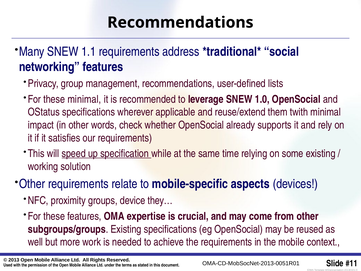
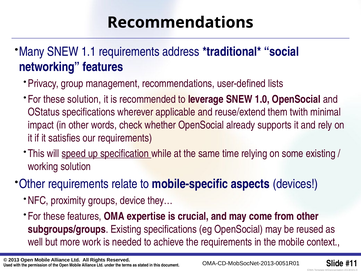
these minimal: minimal -> solution (84, 99)
